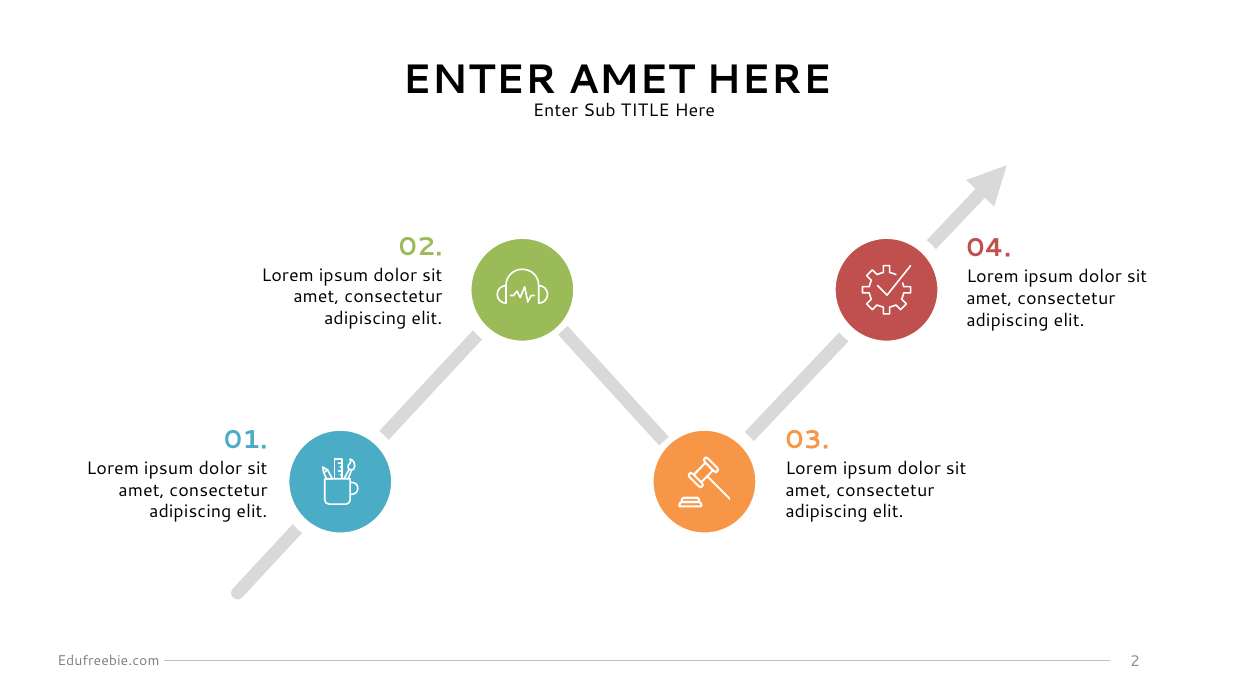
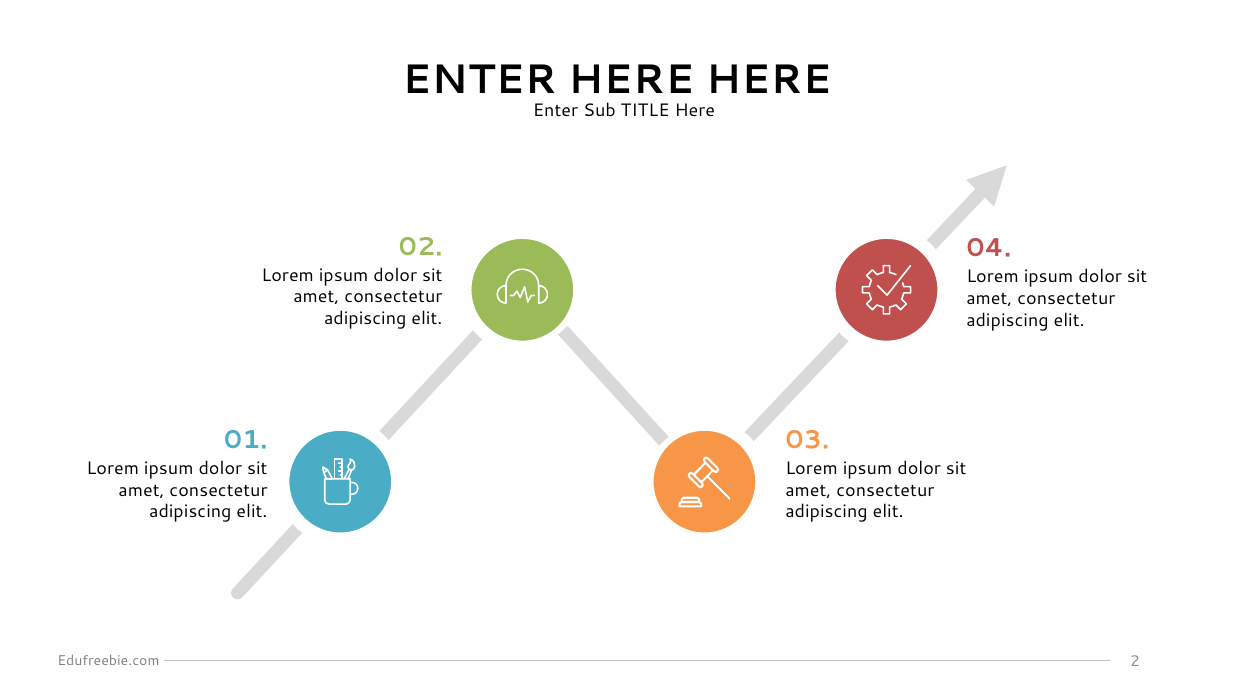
ENTER AMET: AMET -> HERE (631, 80)
